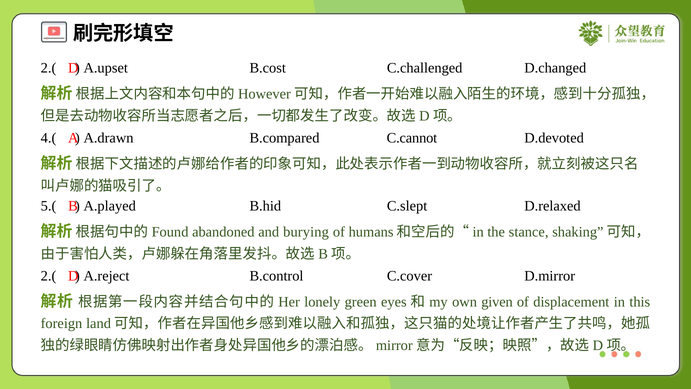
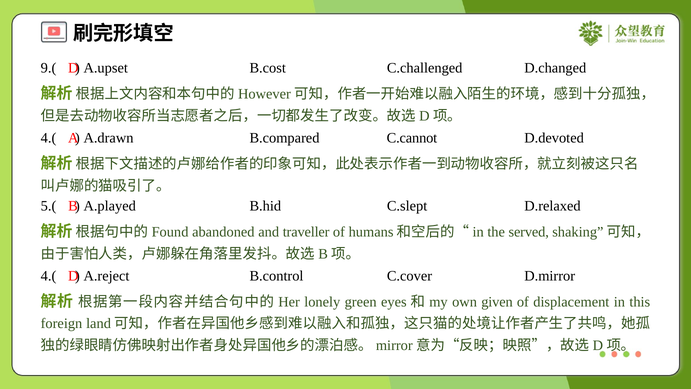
2.(: 2.( -> 9.( (49, 68)
burying: burying -> traveller (306, 232)
stance: stance -> served (529, 232)
2.(: 2.( -> 4.( (49, 276)
